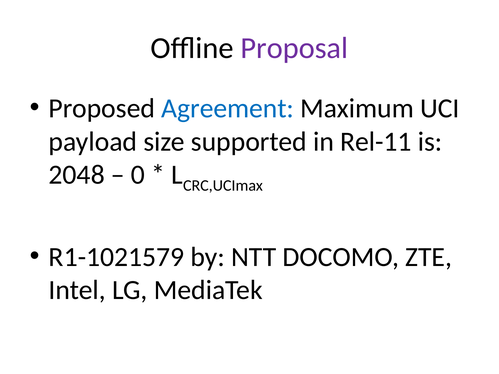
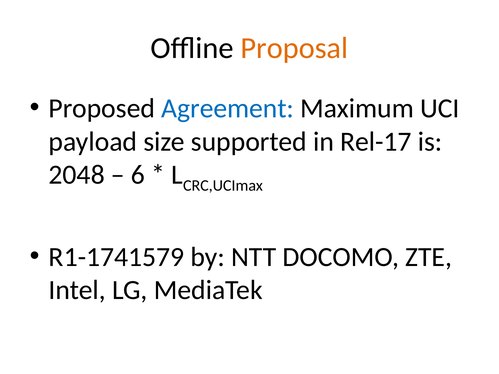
Proposal colour: purple -> orange (294, 48)
Rel-11: Rel-11 -> Rel-17 (376, 142)
0: 0 -> 6 (138, 175)
R1-1021579: R1-1021579 -> R1-1741579 (116, 257)
